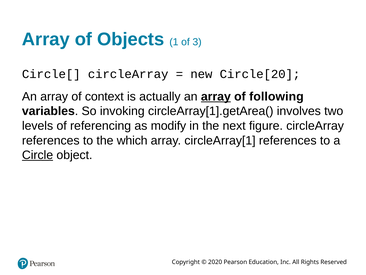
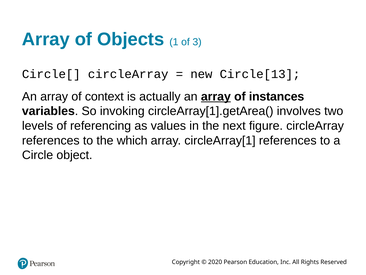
Circle[20: Circle[20 -> Circle[13 (260, 74)
following: following -> instances (277, 96)
modify: modify -> values (168, 126)
Circle underline: present -> none (38, 155)
